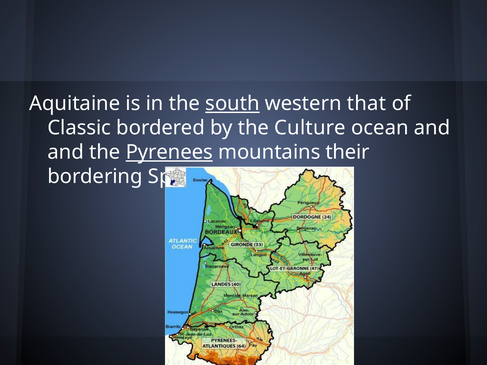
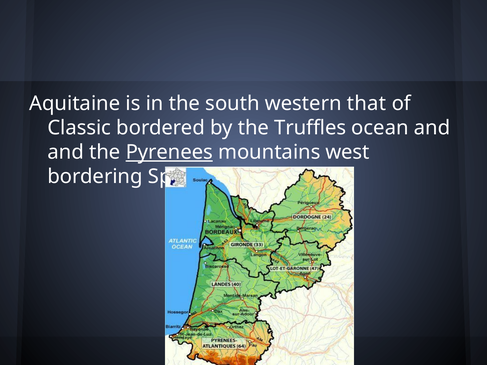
south underline: present -> none (232, 104)
Culture: Culture -> Truffles (310, 128)
their: their -> west (347, 152)
